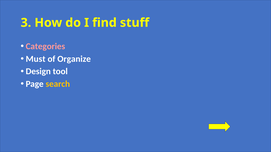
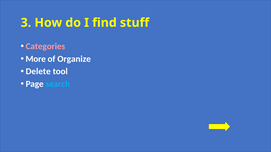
Must: Must -> More (36, 59)
Design: Design -> Delete (38, 72)
search colour: yellow -> light blue (58, 84)
